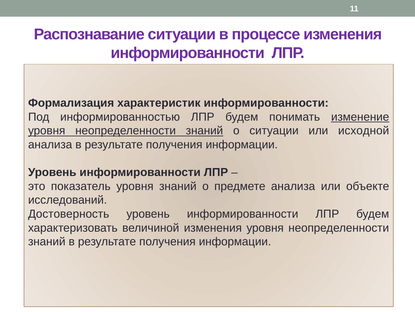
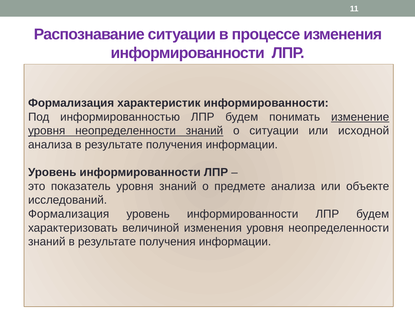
Достоверность: Достоверность -> Формализация (69, 213)
